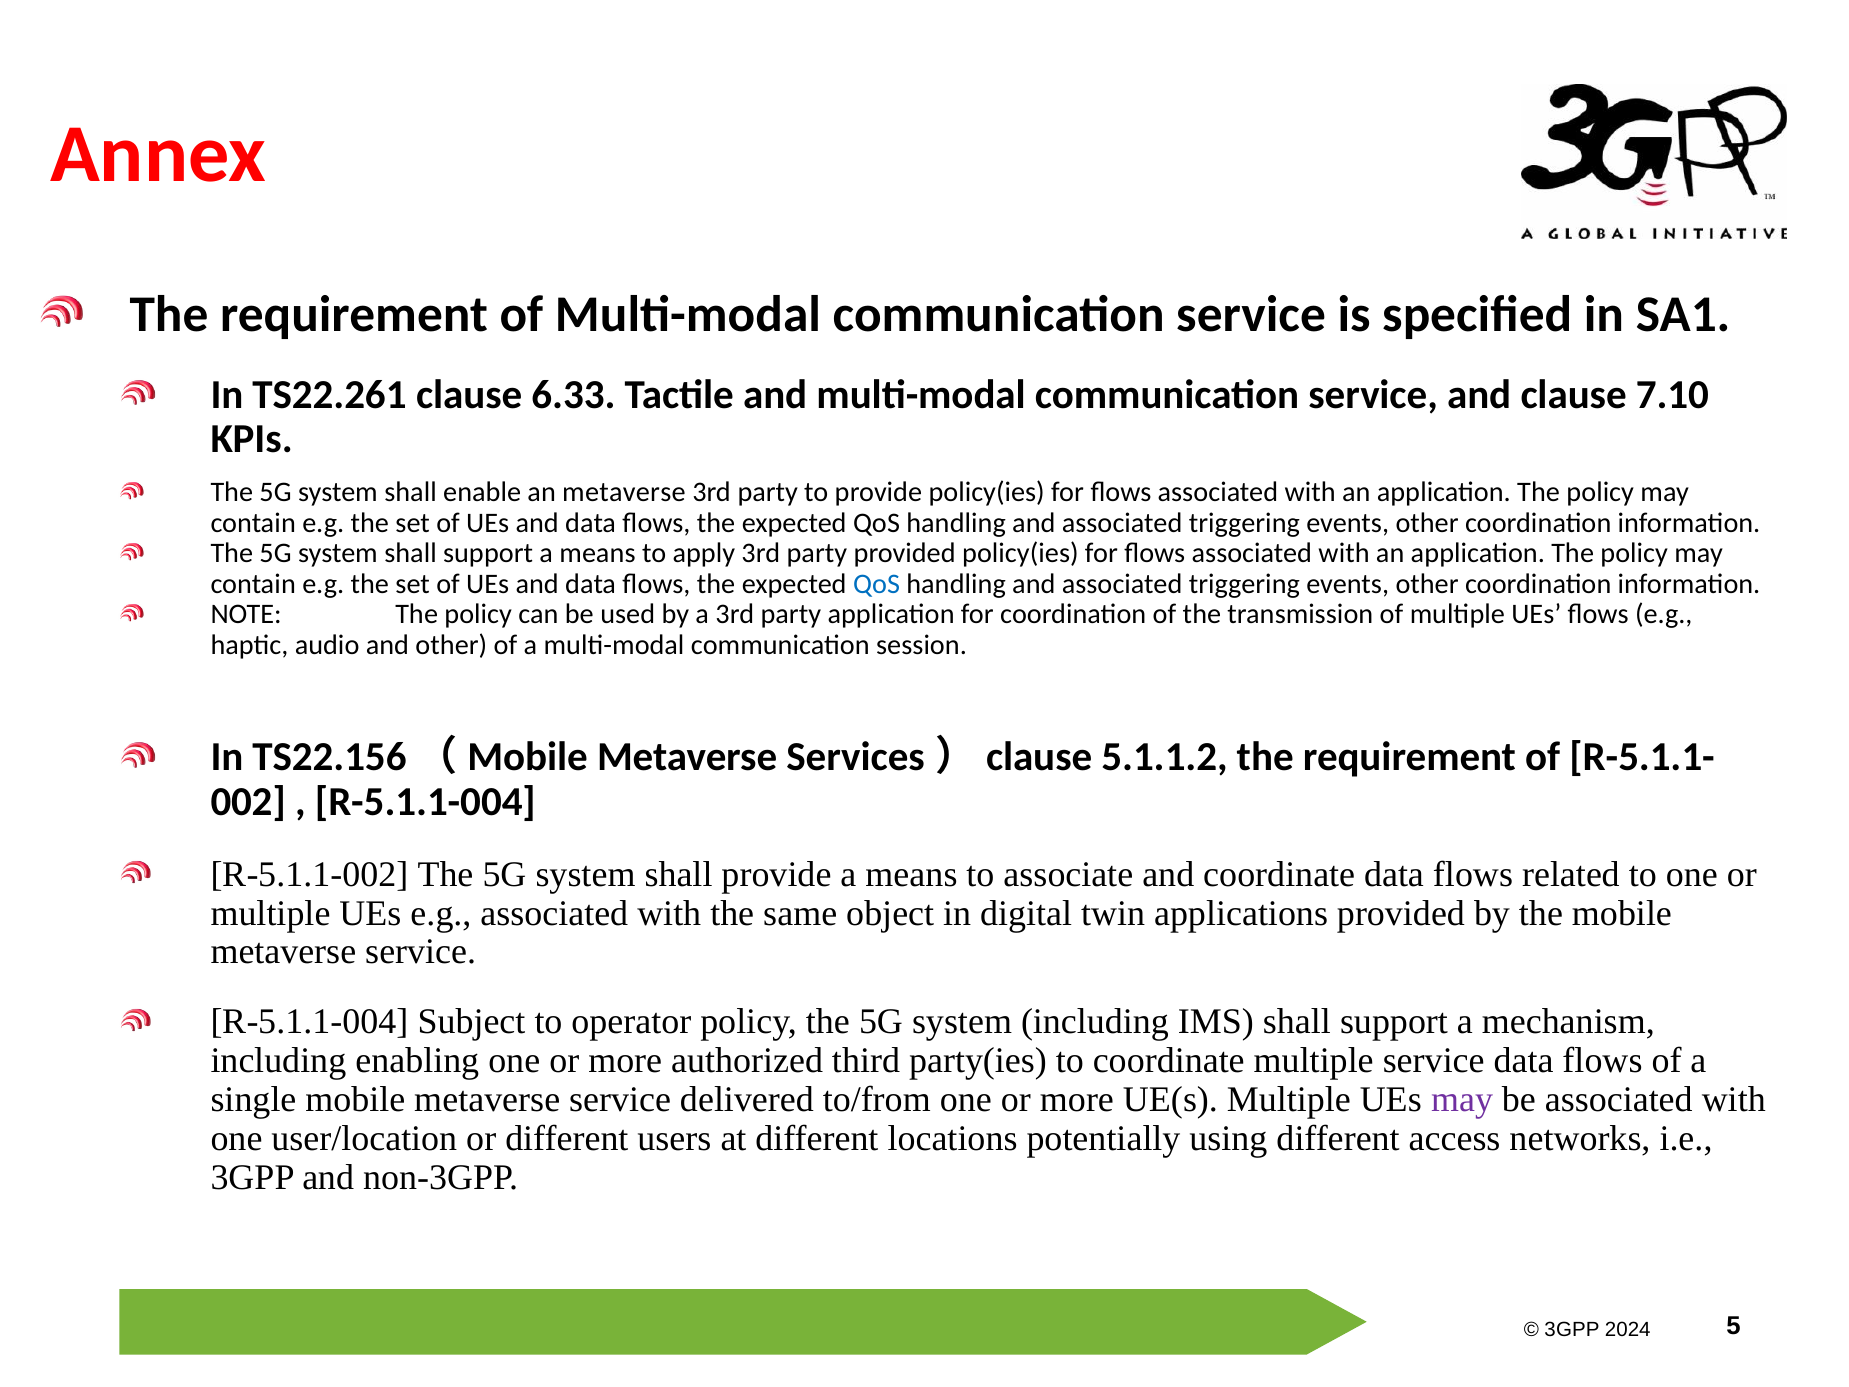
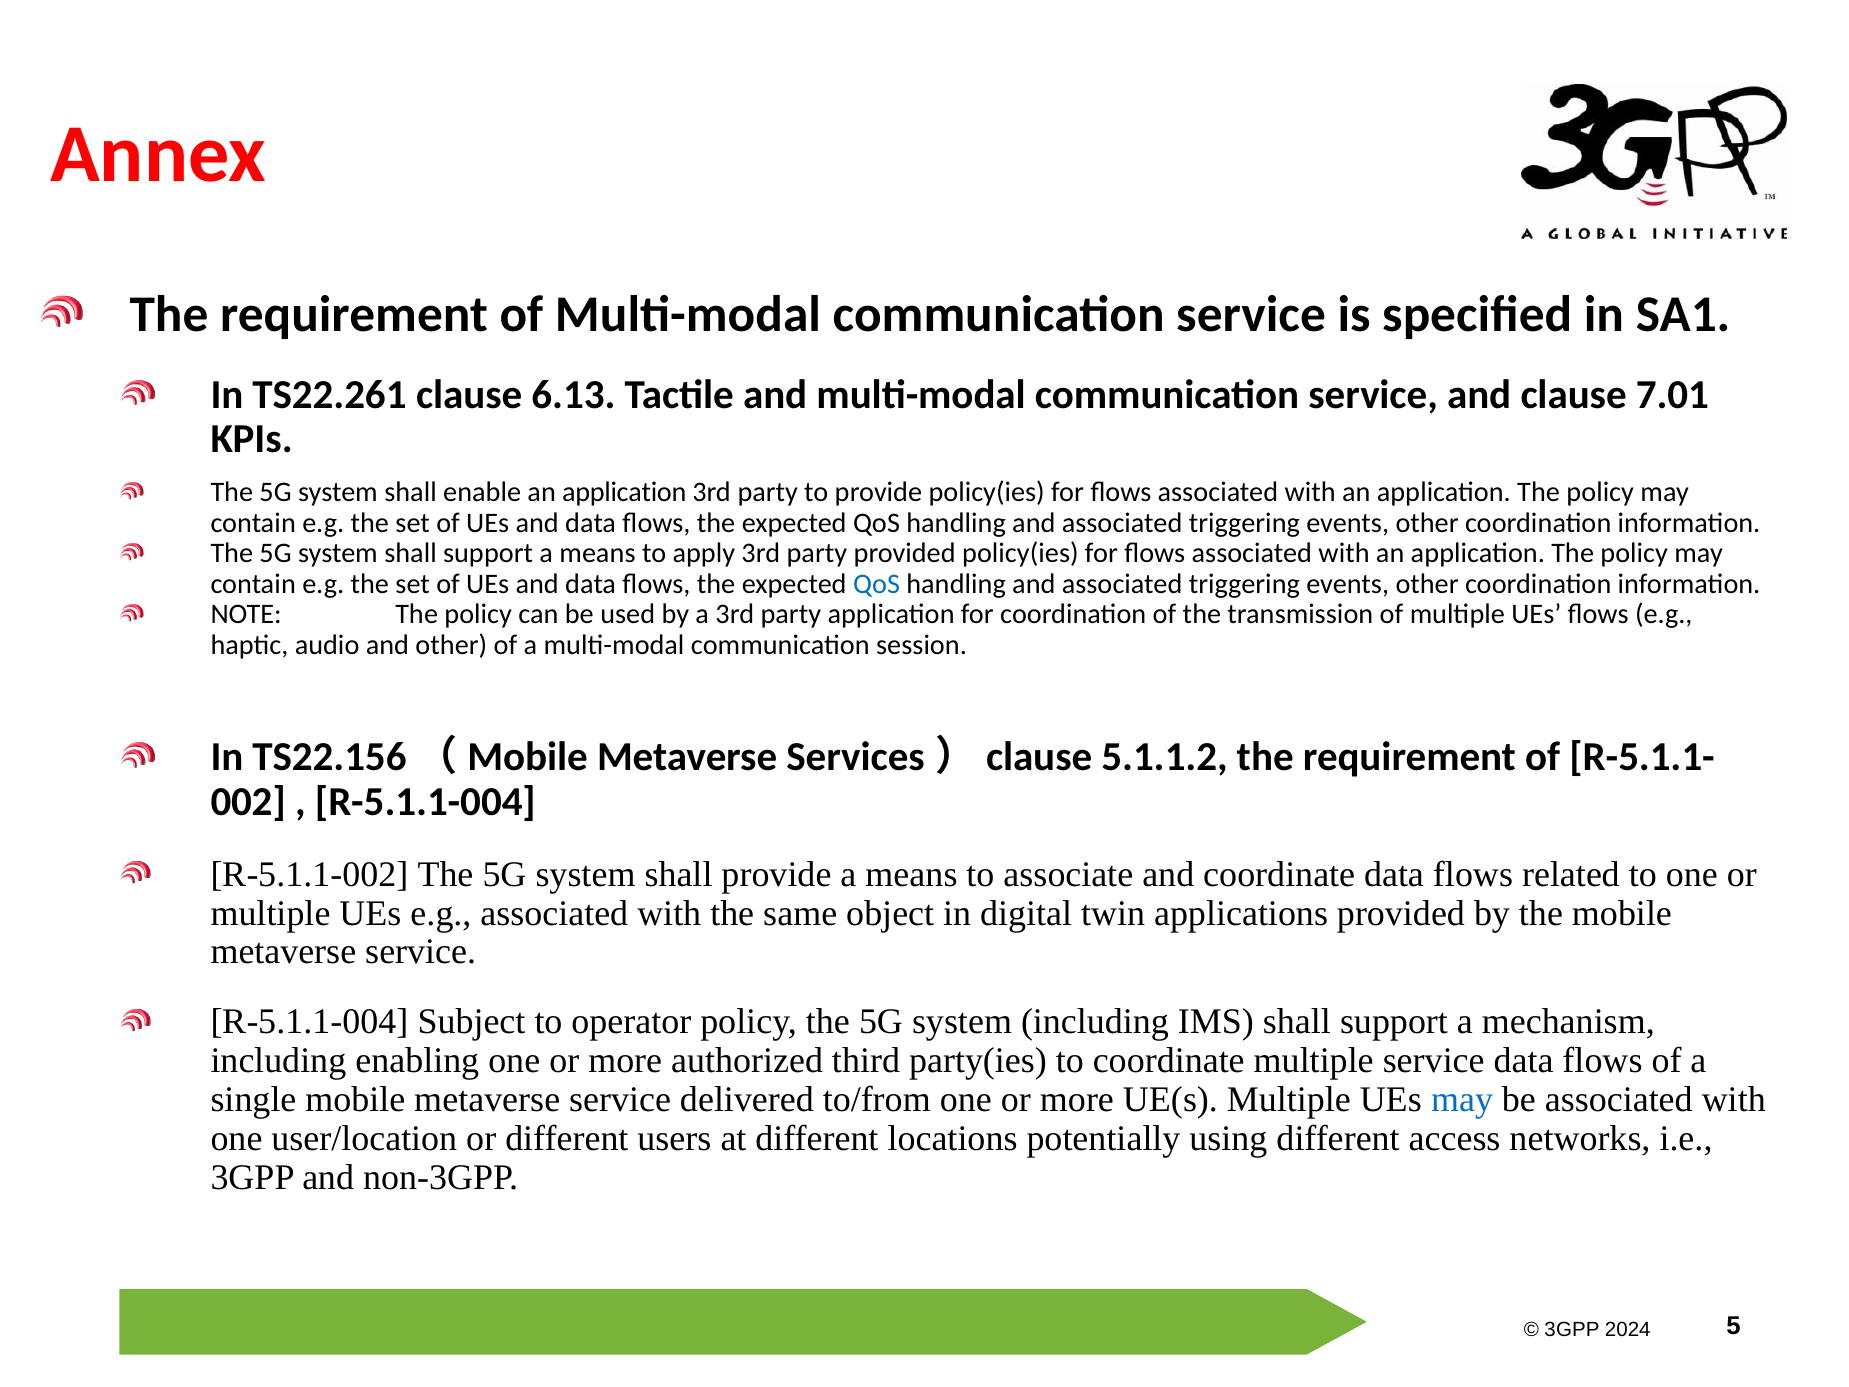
6.33: 6.33 -> 6.13 (574, 395)
7.10: 7.10 -> 7.01 (1672, 395)
enable an metaverse: metaverse -> application (624, 492)
may colour: purple -> blue (1462, 1099)
